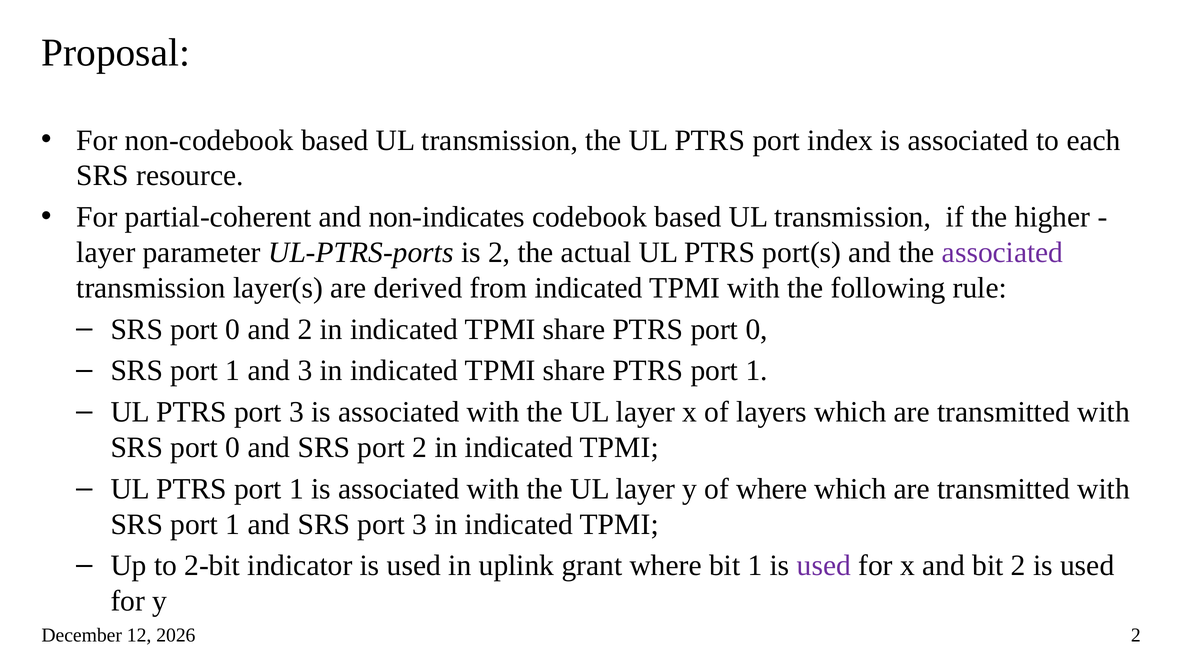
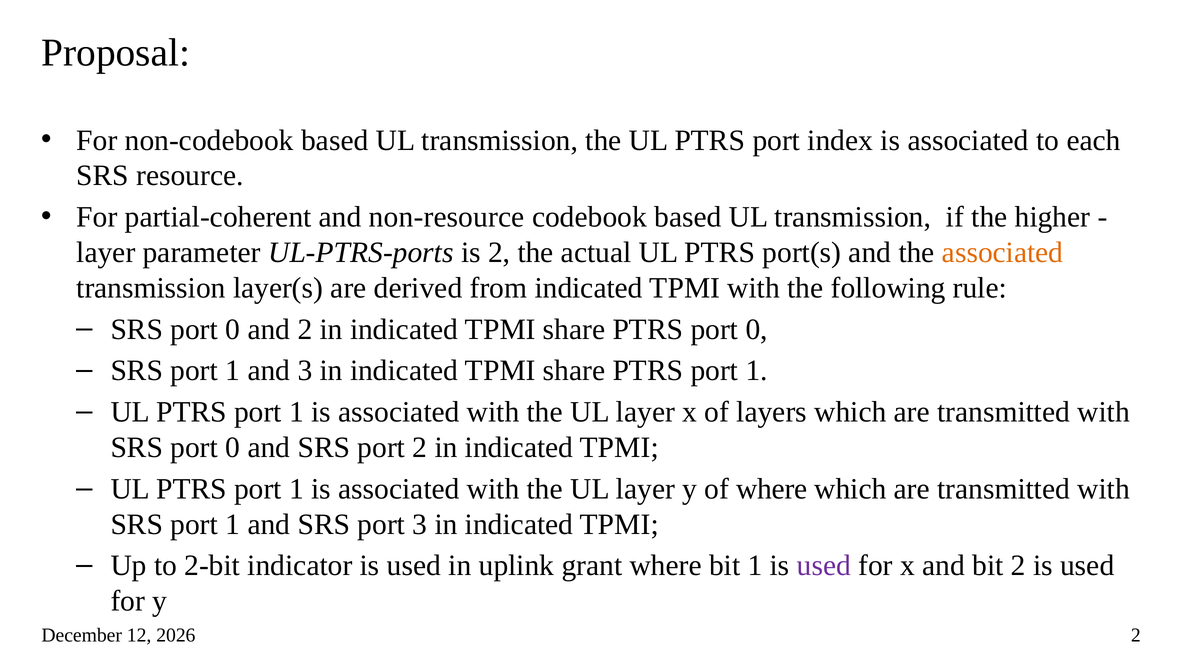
non-indicates: non-indicates -> non-resource (447, 217)
associated colour: purple -> orange (1003, 253)
3: 3 -> 1 (296, 412)
